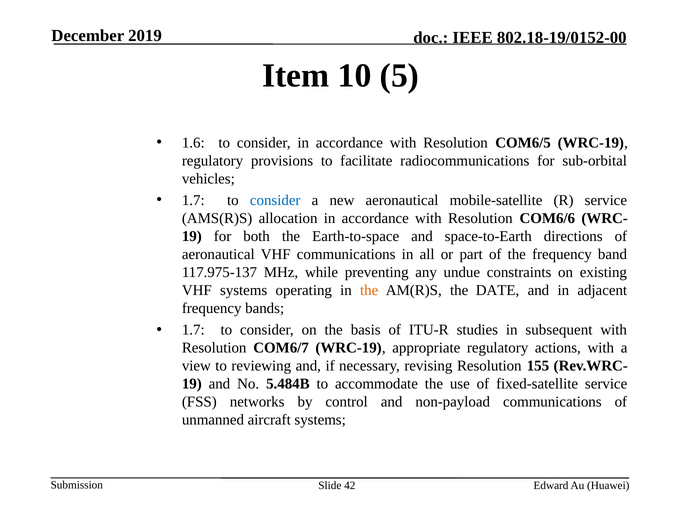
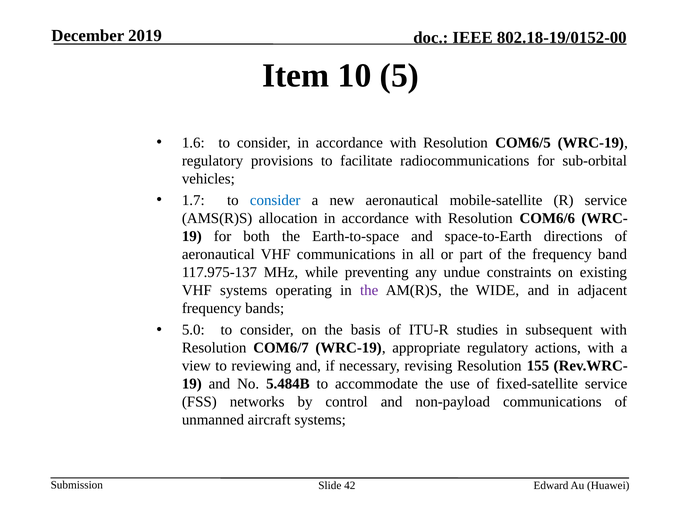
the colour: orange -> purple (369, 290)
DATE: DATE -> WIDE (497, 290)
1.7: 1.7 -> 5.0 (193, 330)
